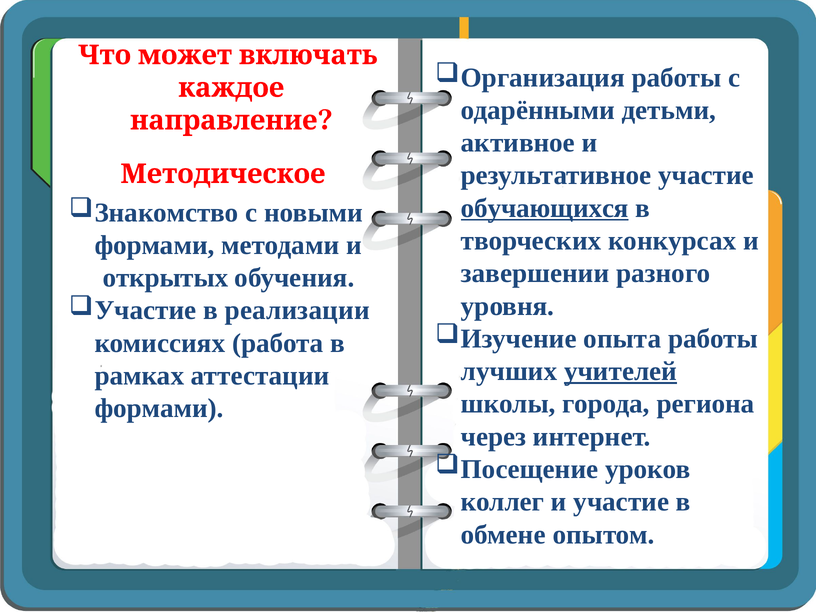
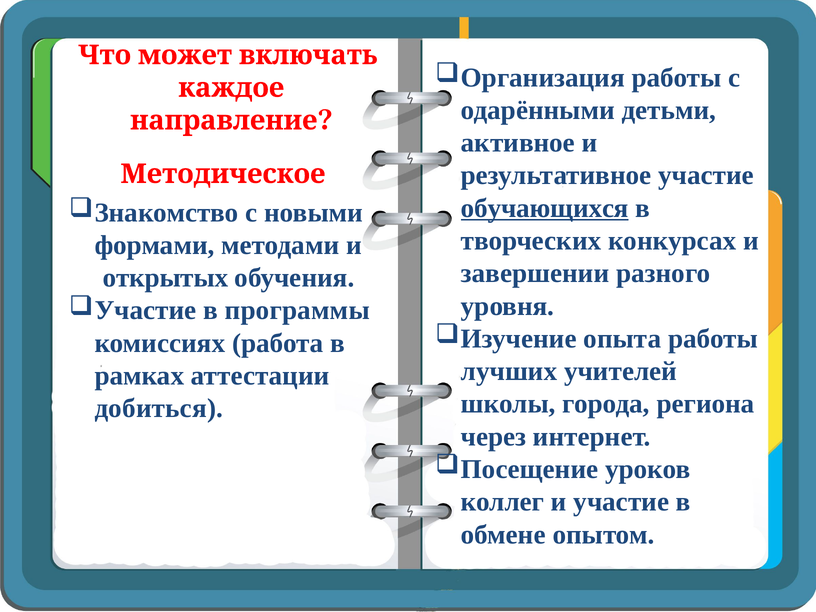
реализации: реализации -> программы (297, 310)
учителей underline: present -> none (621, 371)
формами: формами -> добиться (159, 408)
